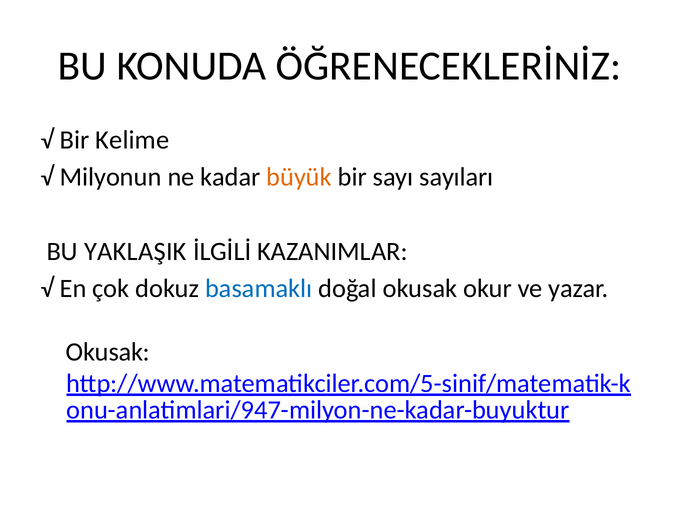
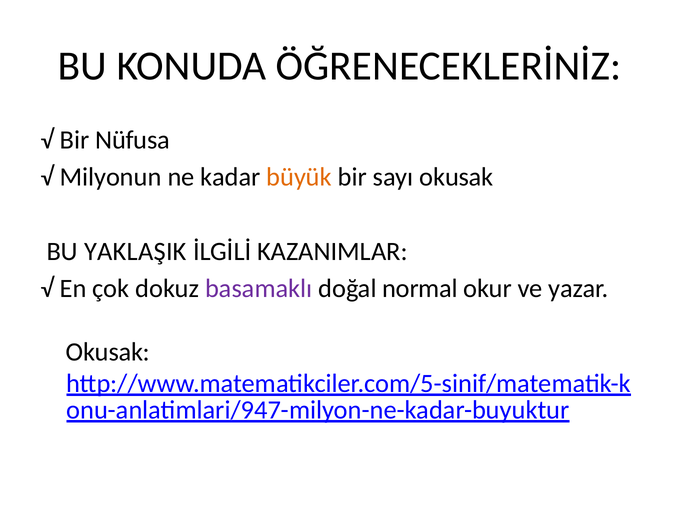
Kelime: Kelime -> Nüfusa (133, 140)
sayı sayıları: sayıları -> okusak (456, 177)
basamaklı colour: blue -> purple (259, 288)
doğal okusak: okusak -> normal (420, 288)
